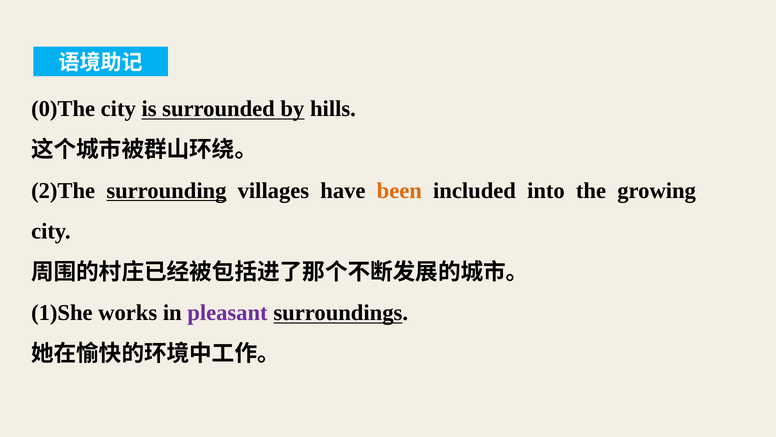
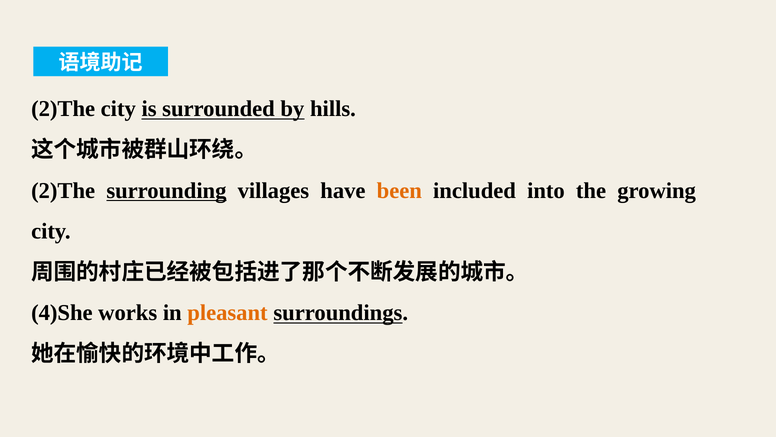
0)The: 0)The -> 2)The (63, 109)
1)She: 1)She -> 4)She (62, 313)
pleasant colour: purple -> orange (227, 313)
